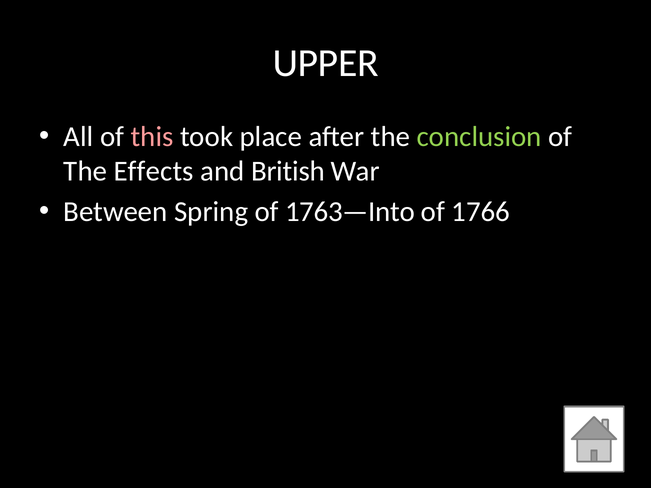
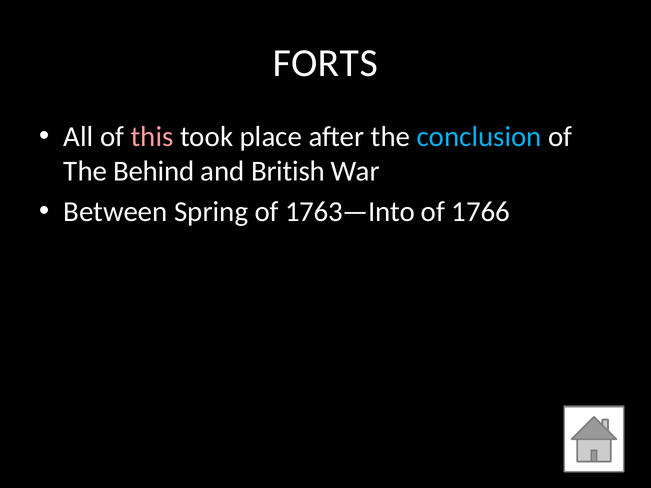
UPPER: UPPER -> FORTS (325, 63)
conclusion colour: light green -> light blue (479, 137)
Effects: Effects -> Behind (154, 171)
